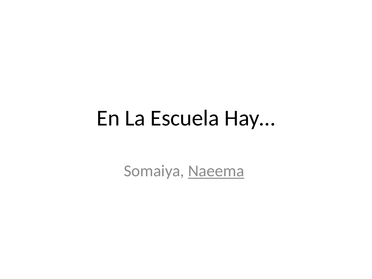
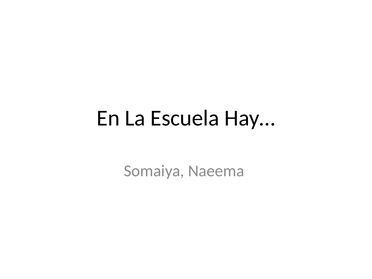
Naeema underline: present -> none (216, 171)
